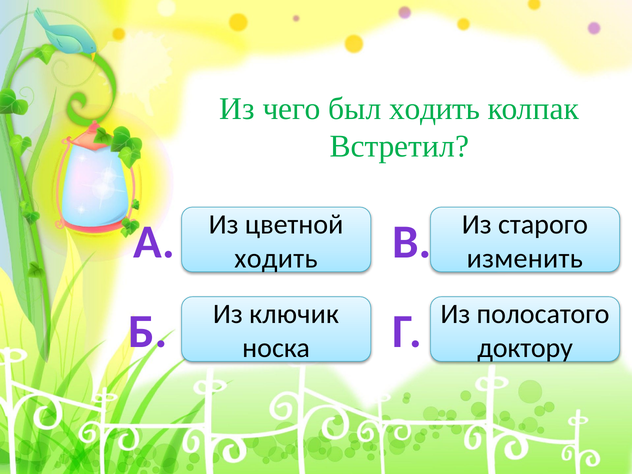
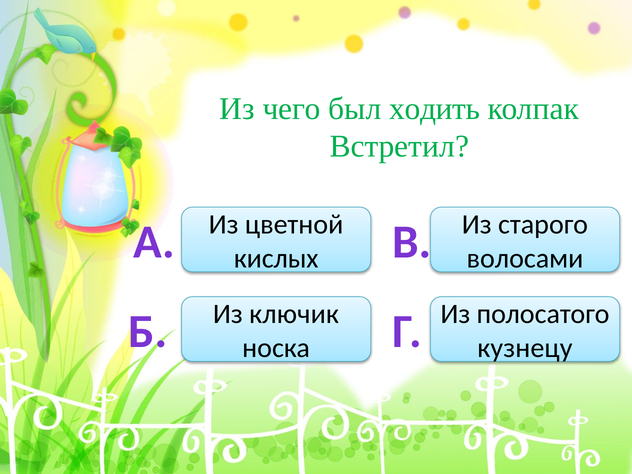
ходить: ходить -> кислых (276, 258)
изменить: изменить -> волосами (525, 258)
доктору: доктору -> кузнецу (525, 348)
